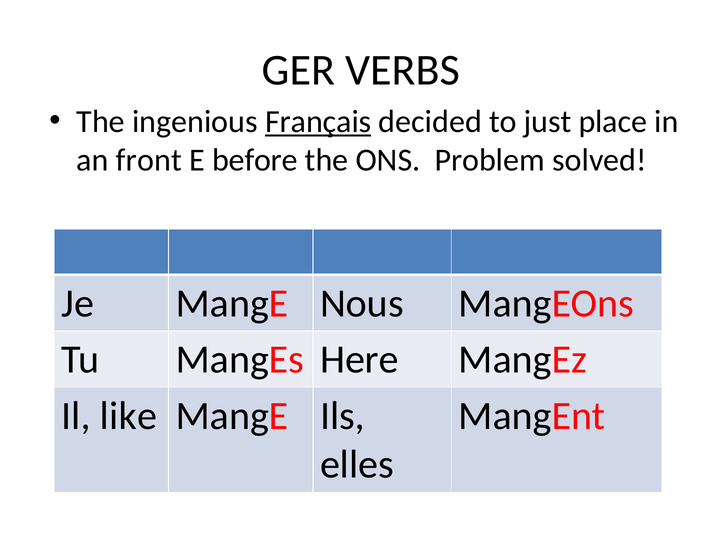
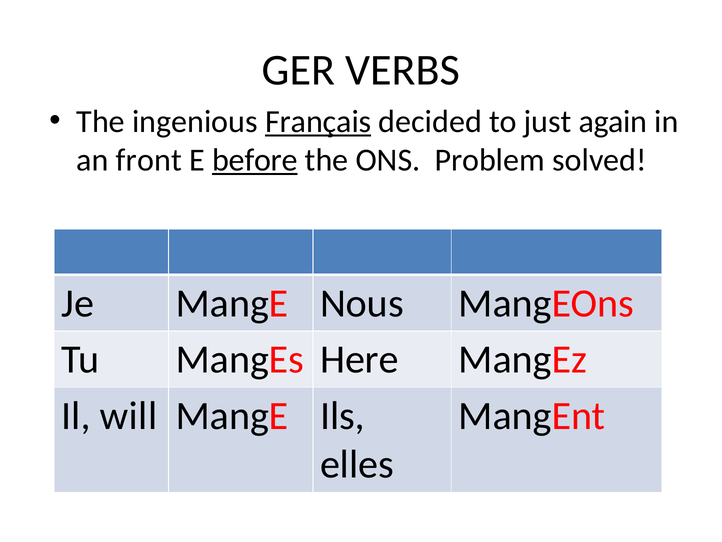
place: place -> again (613, 121)
before underline: none -> present (255, 160)
like: like -> will (129, 415)
